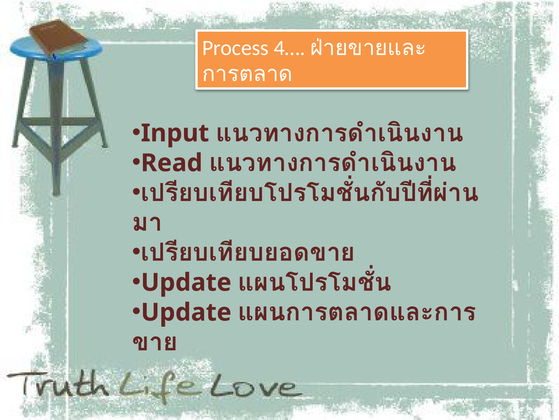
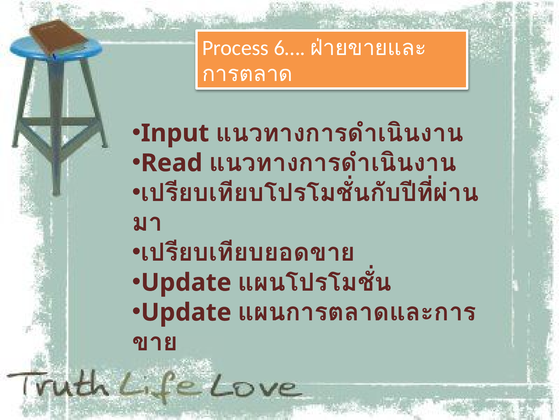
4…: 4… -> 6… (289, 48)
